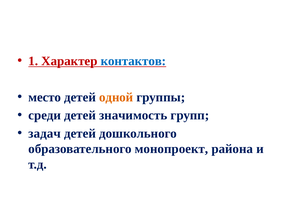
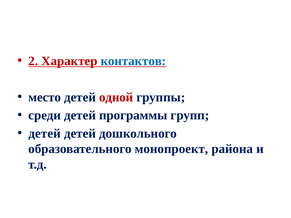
1: 1 -> 2 (33, 61)
одной colour: orange -> red (116, 97)
значимость: значимость -> программы (133, 115)
задач: задач -> детей (45, 133)
